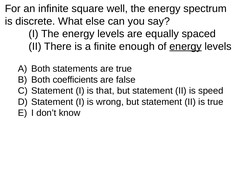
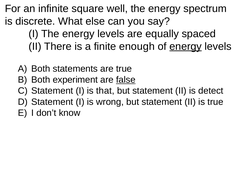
coefficients: coefficients -> experiment (75, 80)
false underline: none -> present (126, 80)
speed: speed -> detect (211, 91)
